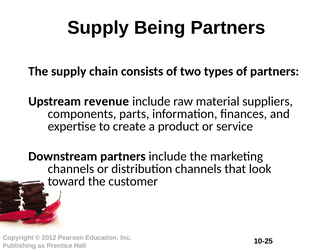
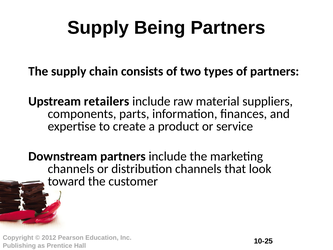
revenue: revenue -> retailers (107, 101)
